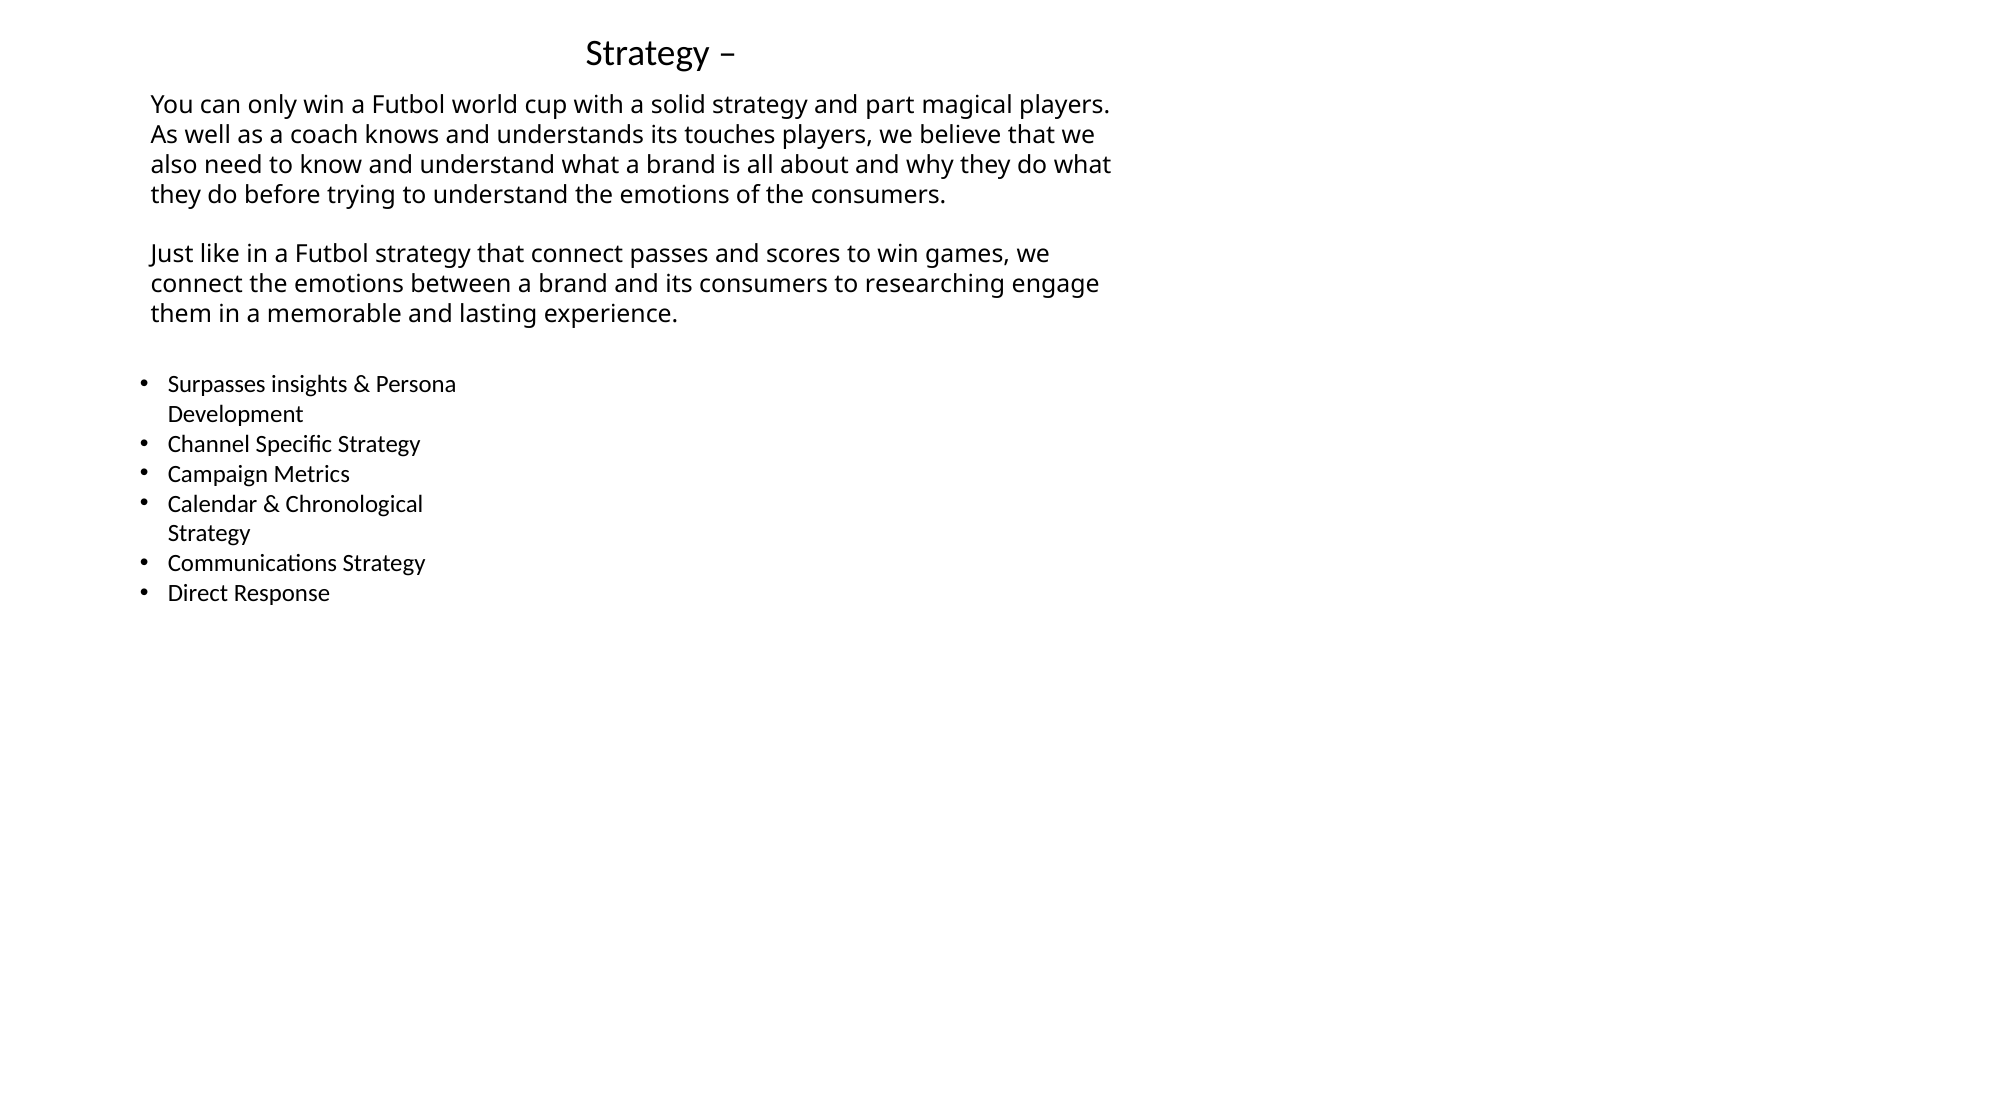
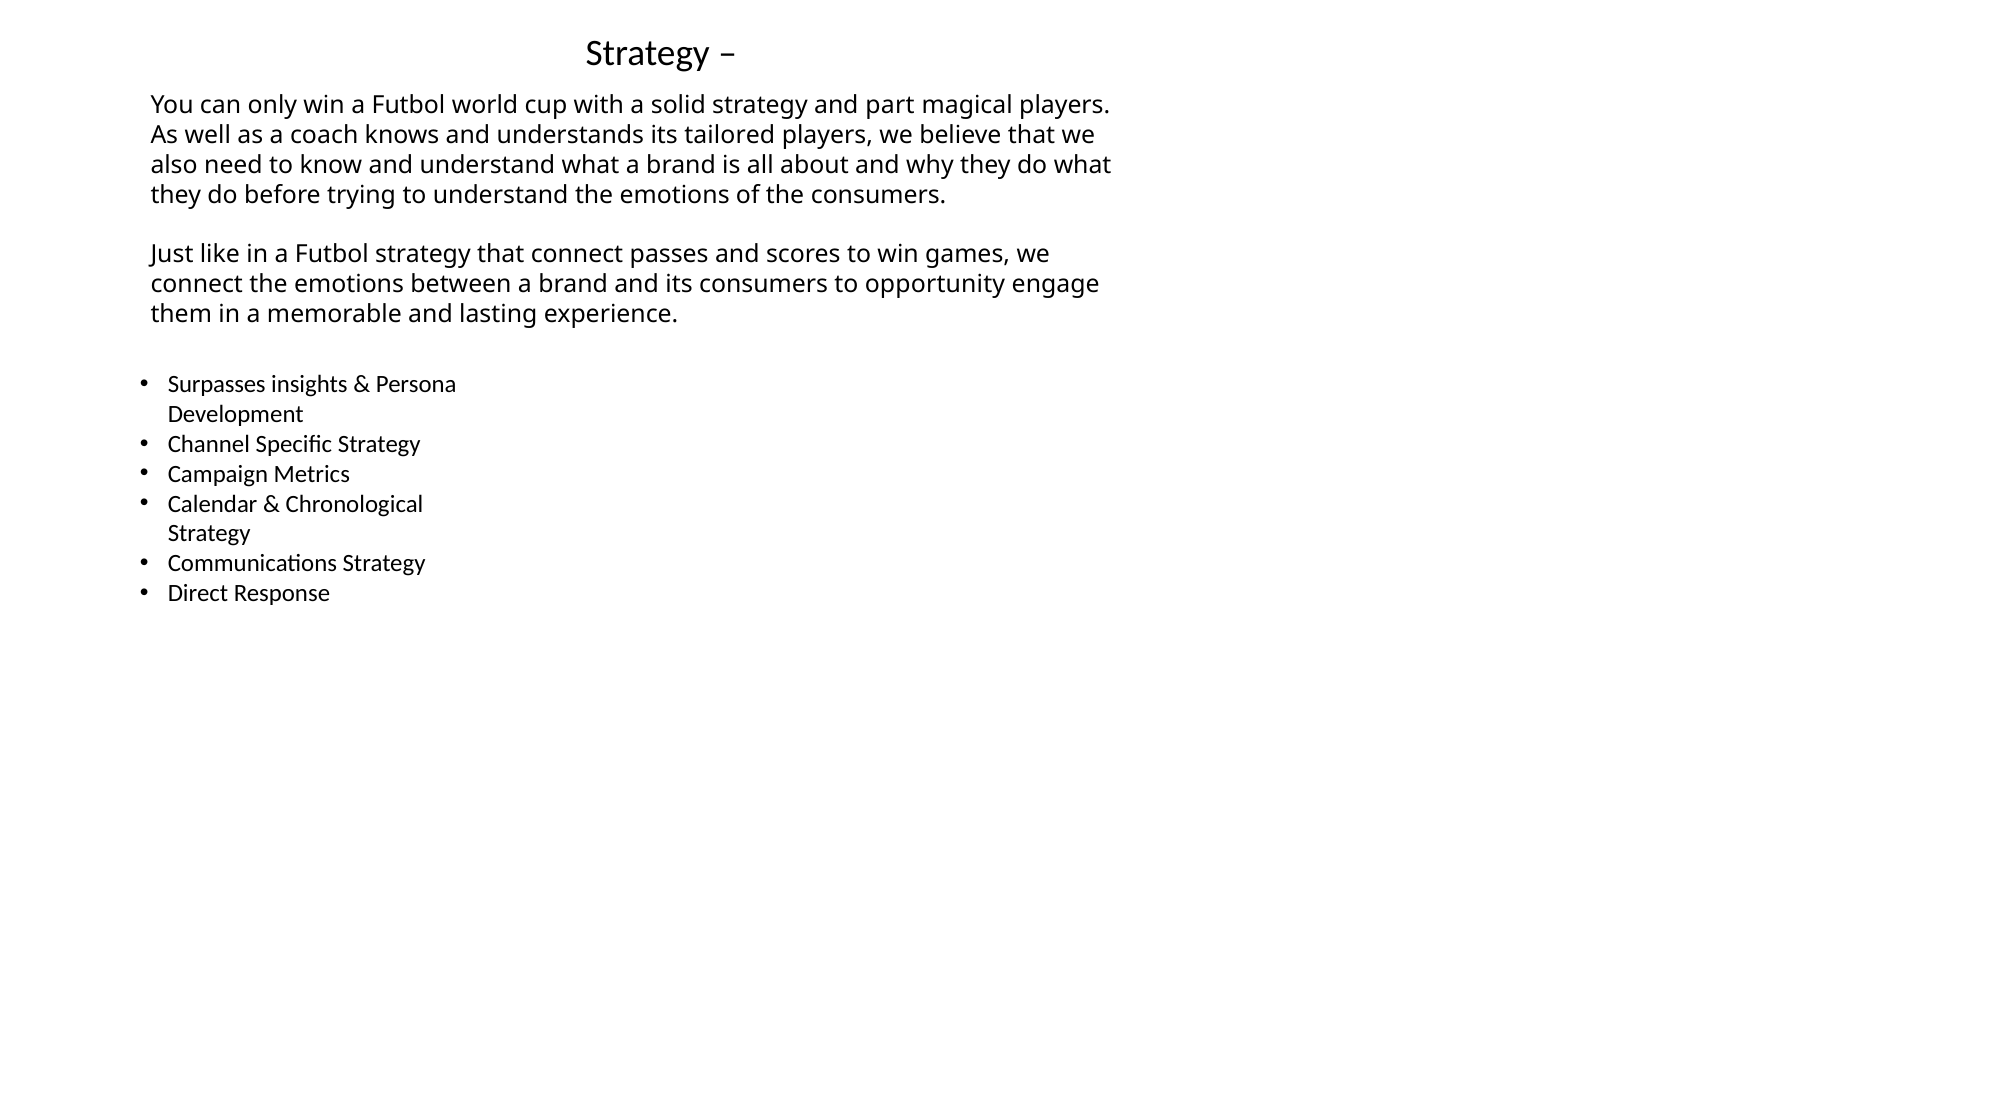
touches: touches -> tailored (730, 135)
researching: researching -> opportunity (935, 285)
